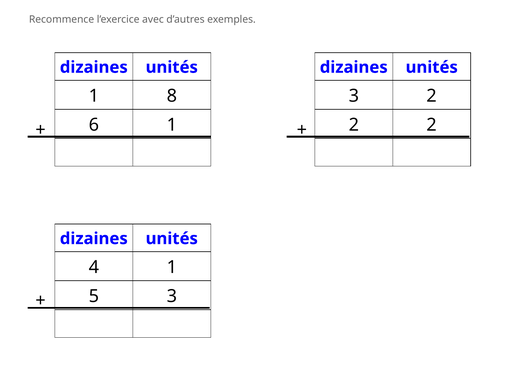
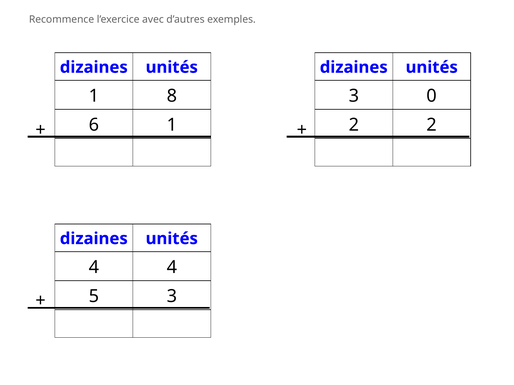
3 2: 2 -> 0 (432, 96)
4 1: 1 -> 4 (172, 268)
